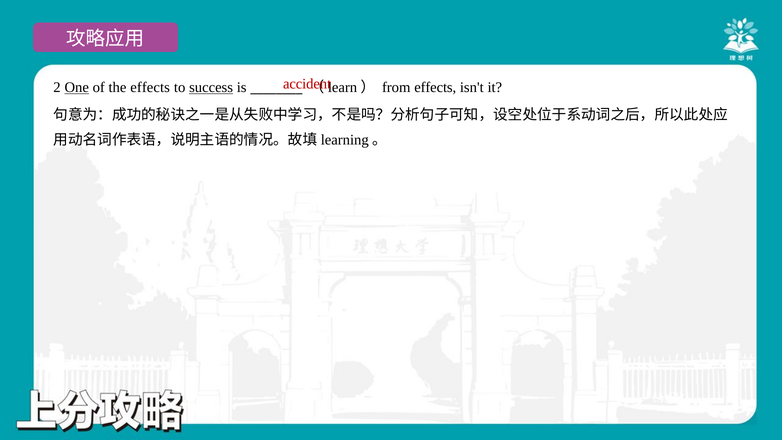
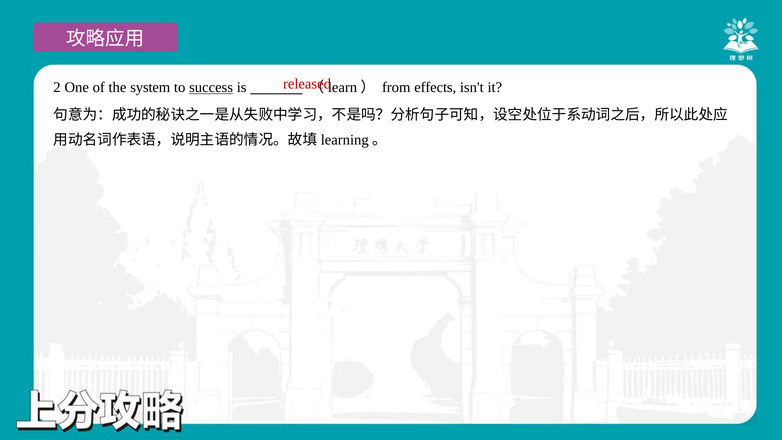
accident: accident -> released (307, 84)
One underline: present -> none (77, 87)
the effects: effects -> system (150, 87)
